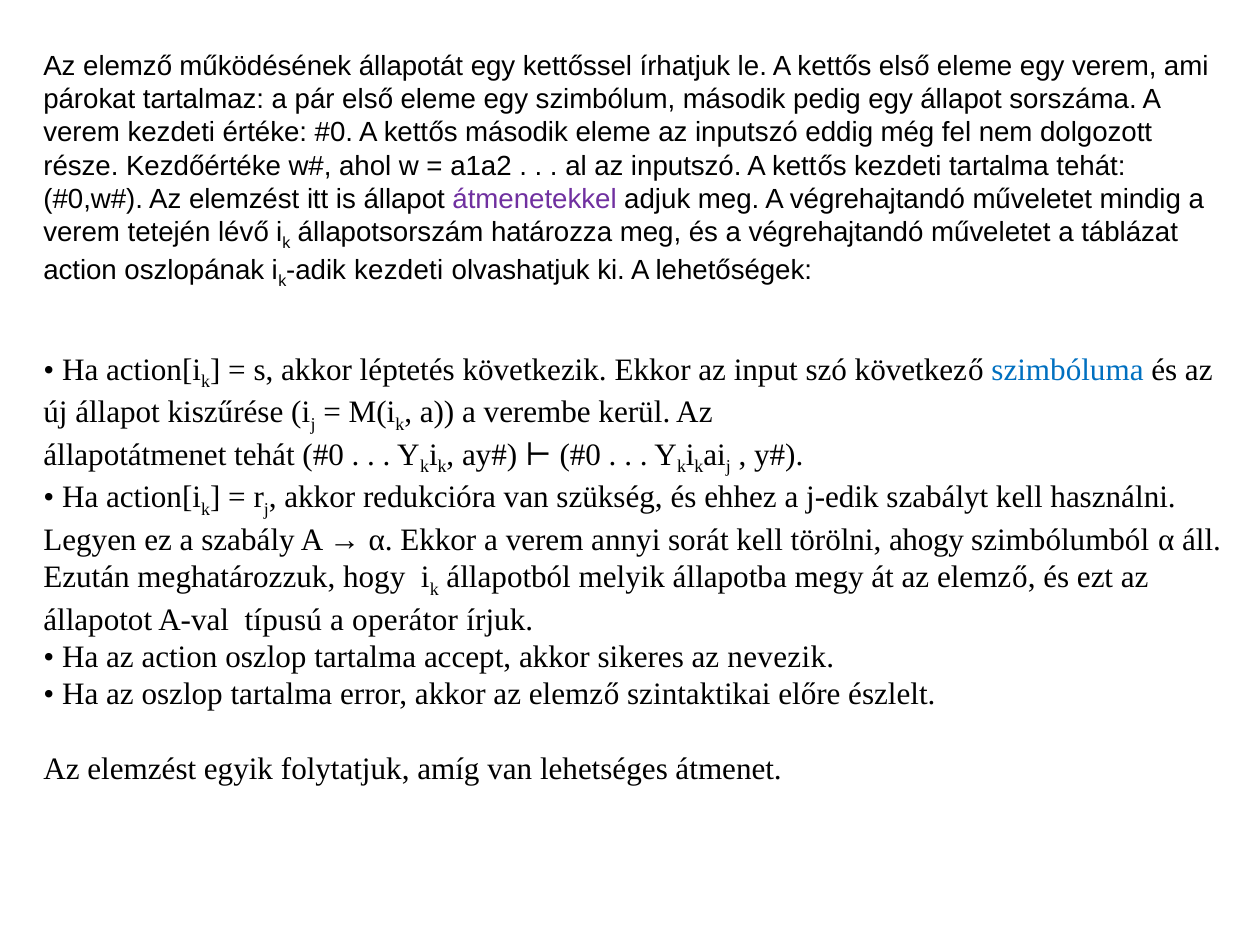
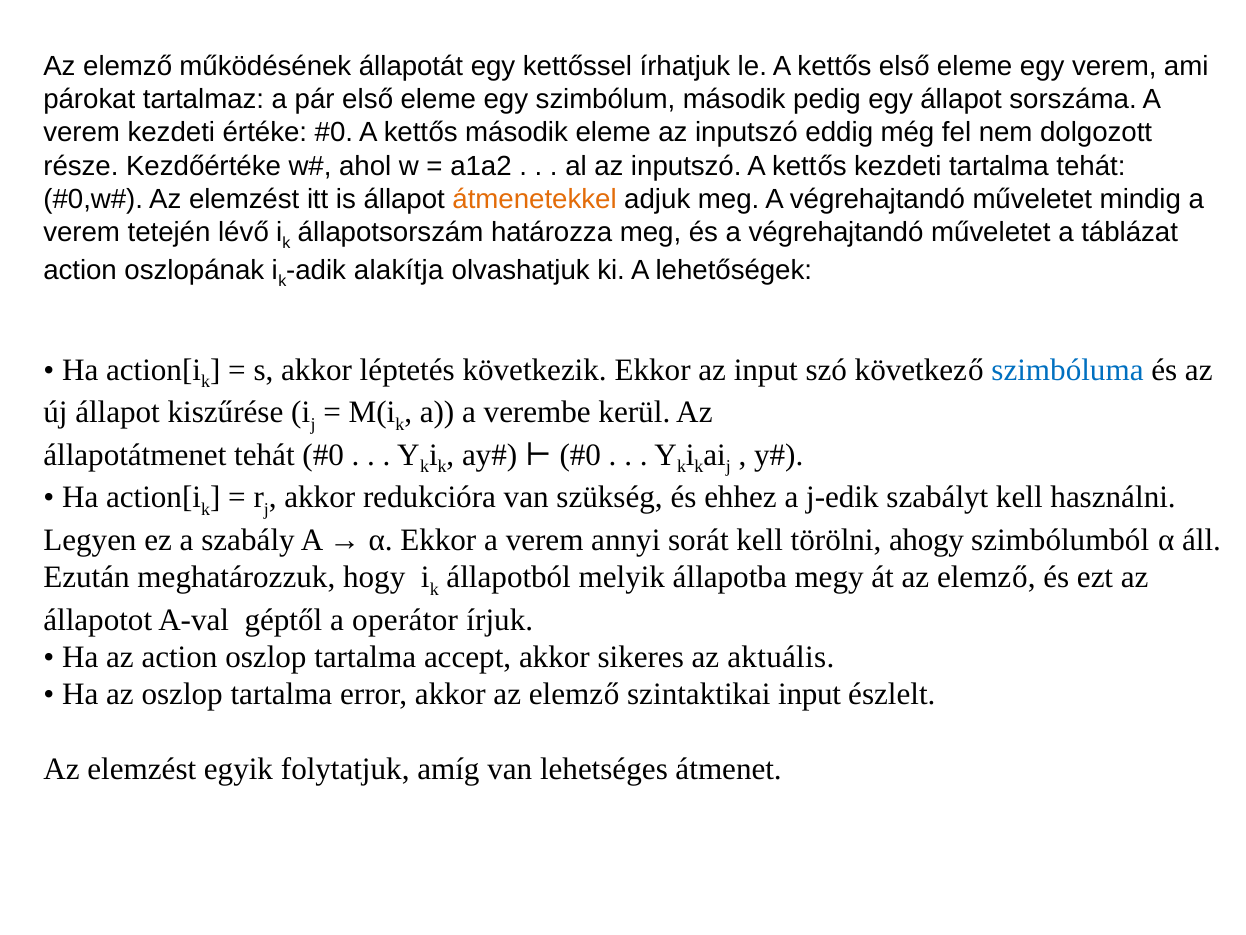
átmenetekkel colour: purple -> orange (535, 199)
kezdeti: kezdeti -> alakítja (399, 270)
típusú: típusú -> géptől (283, 619)
nevezik: nevezik -> aktuális (781, 657)
szintaktikai előre: előre -> input (810, 694)
